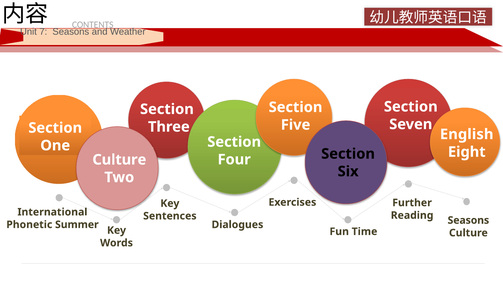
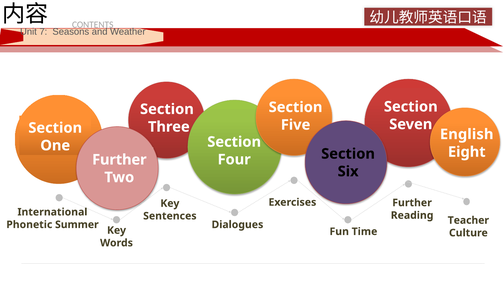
Culture: Culture -> Further (119, 160)
Seasons: Seasons -> Teacher (468, 220)
